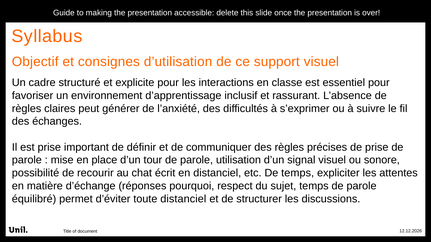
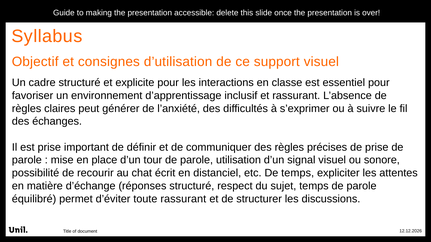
réponses pourquoi: pourquoi -> structuré (192, 186)
toute distanciel: distanciel -> rassurant (183, 199)
